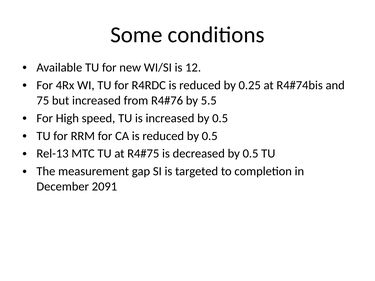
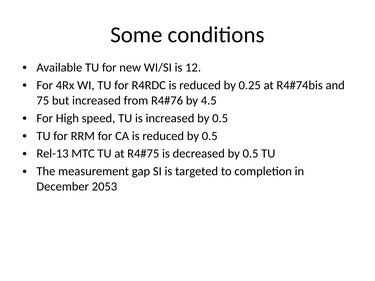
5.5: 5.5 -> 4.5 (209, 101)
2091: 2091 -> 2053 (104, 187)
